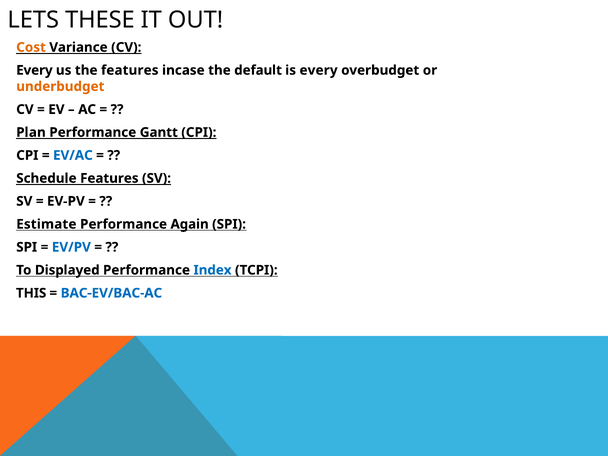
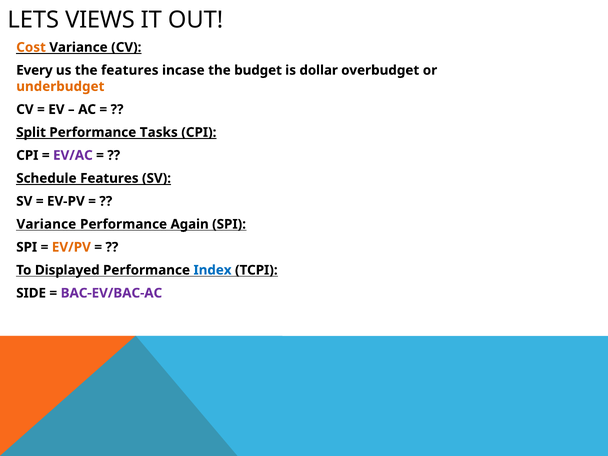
THESE: THESE -> VIEWS (100, 20)
default: default -> budget (258, 70)
is every: every -> dollar (319, 70)
Plan: Plan -> Split (31, 132)
Gantt: Gantt -> Tasks (159, 132)
EV/AC colour: blue -> purple (73, 155)
Estimate: Estimate -> Variance (46, 224)
EV/PV colour: blue -> orange (71, 247)
THIS: THIS -> SIDE (31, 293)
BAC-EV/BAC-AC colour: blue -> purple (111, 293)
